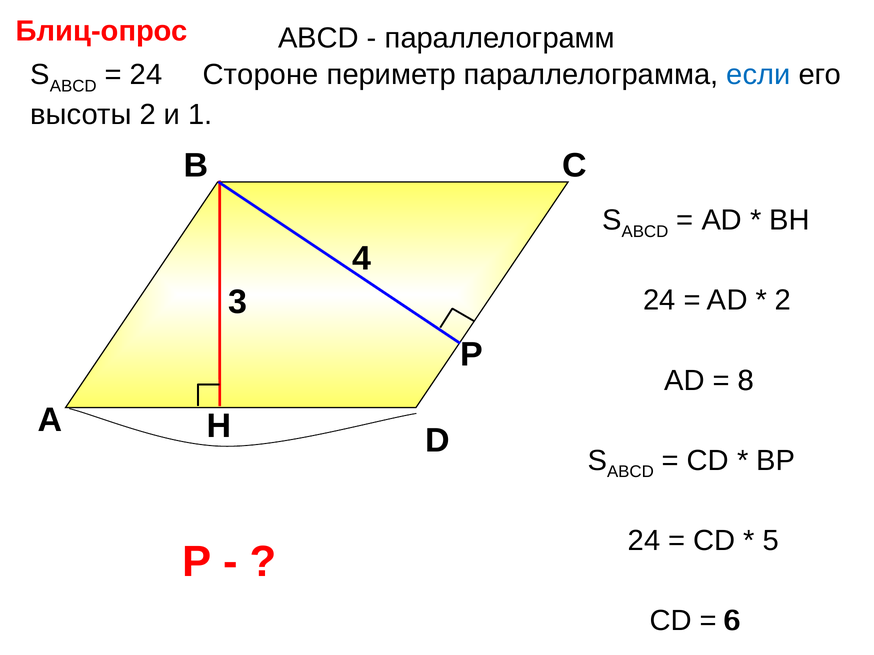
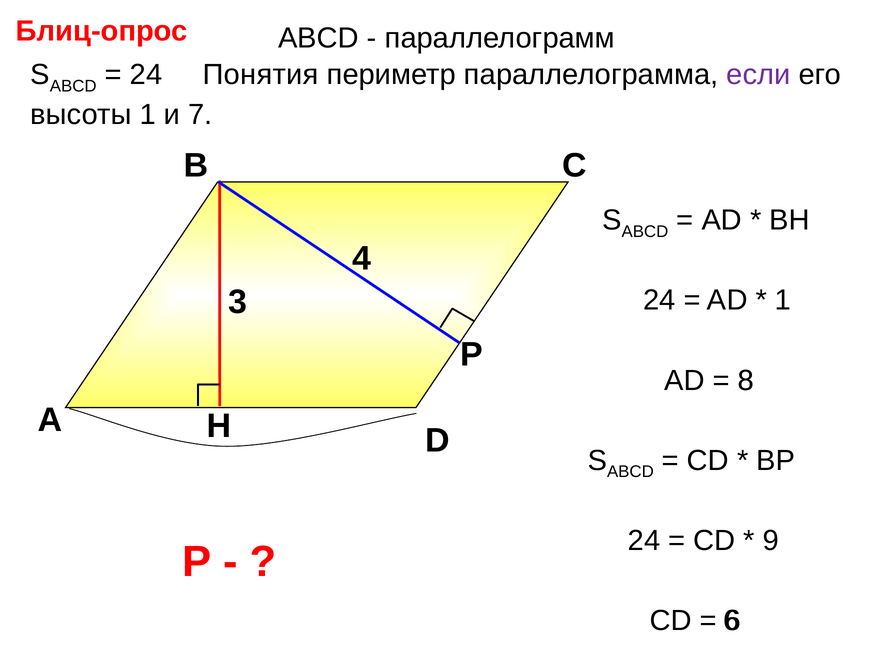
Стороне: Стороне -> Понятия (261, 75)
если colour: blue -> purple (758, 75)
высоты 2: 2 -> 1 (148, 115)
1: 1 -> 7 (200, 115)
2: 2 -> 1 (783, 301)
5: 5 -> 9 (771, 541)
